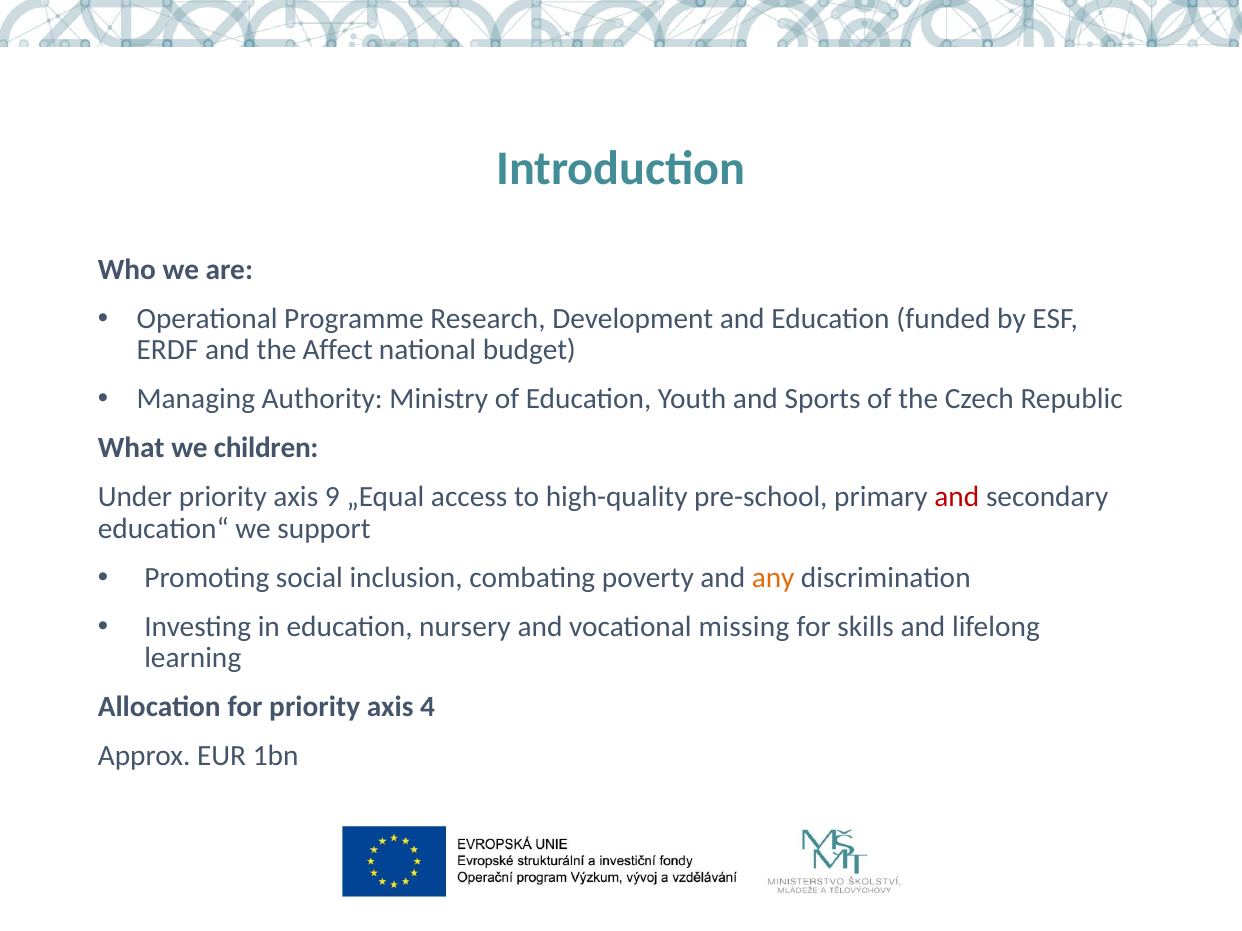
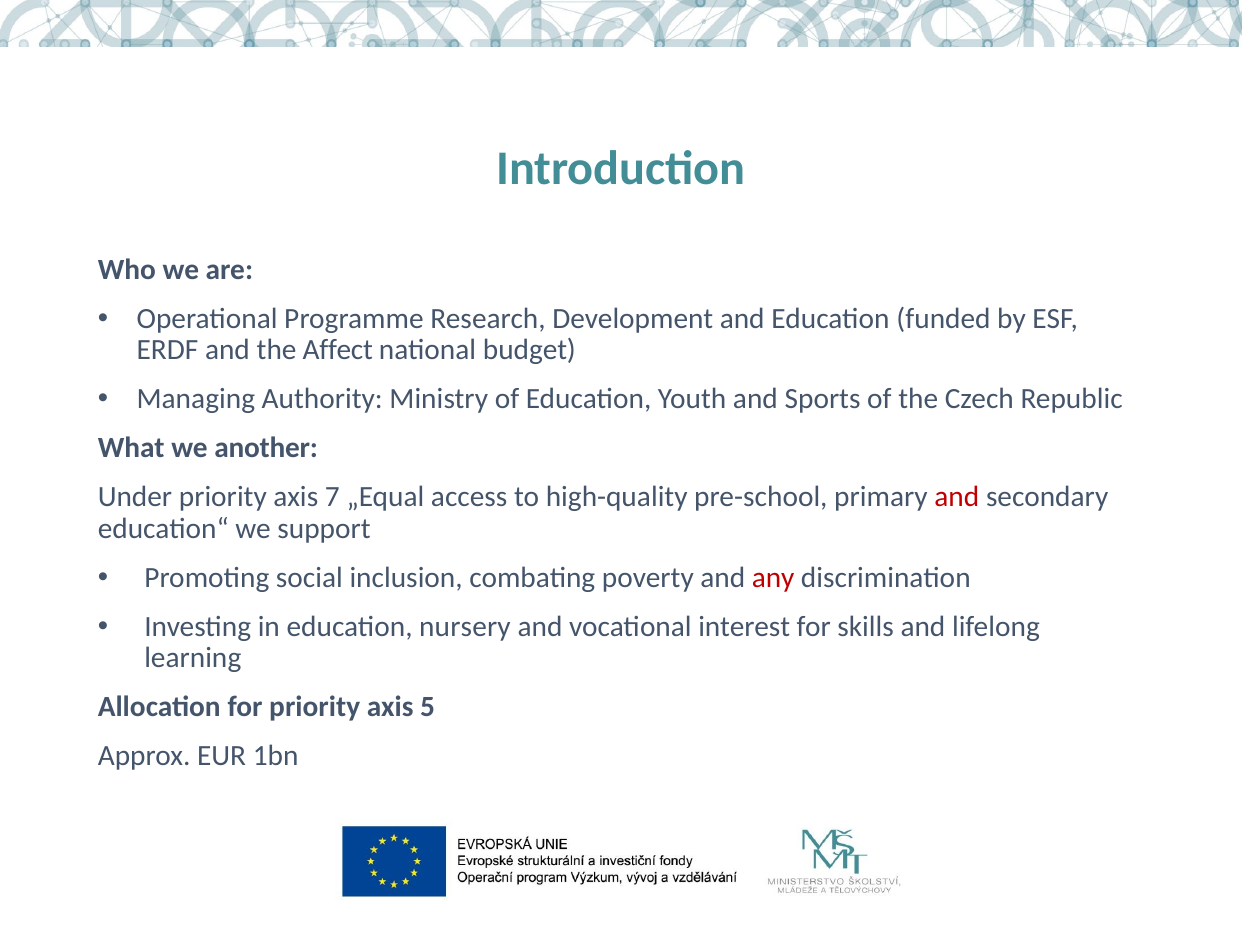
children: children -> another (266, 448)
9: 9 -> 7 (332, 497)
any colour: orange -> red (773, 578)
missing: missing -> interest (744, 627)
4: 4 -> 5 (428, 707)
